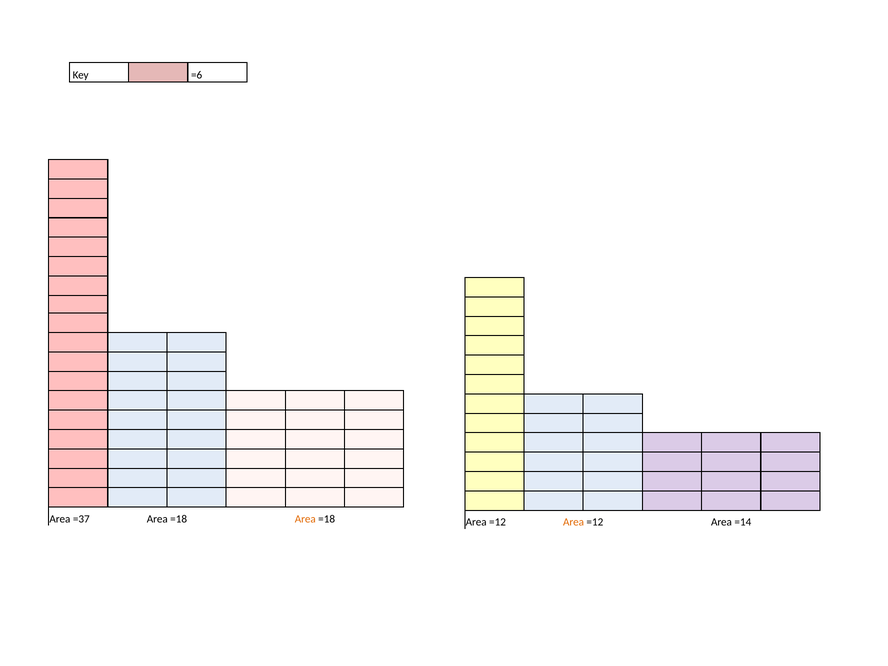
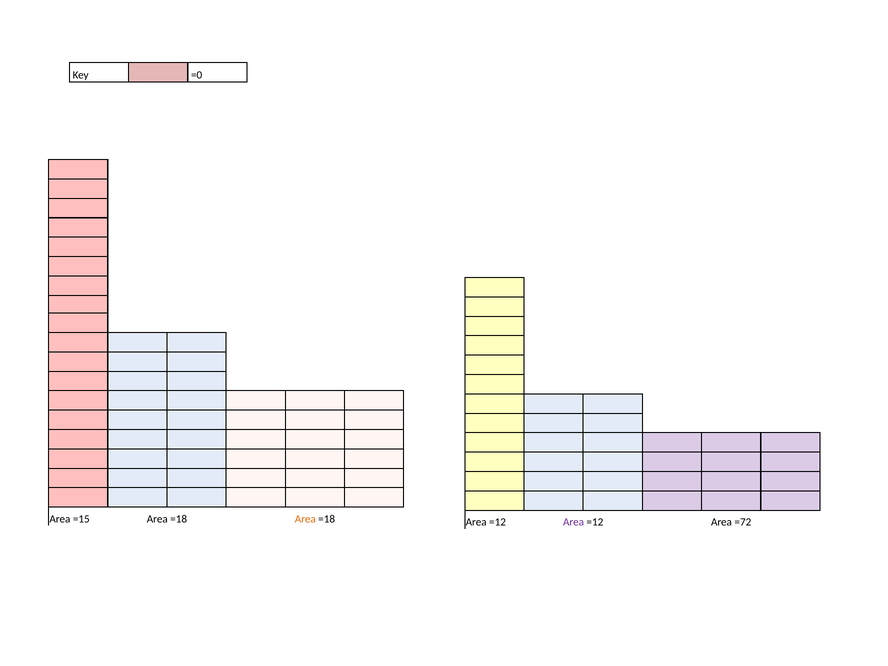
=6: =6 -> =0 (197, 75)
=37: =37 -> =15 (81, 519)
Area colour: orange -> purple (574, 522)
=14: =14 -> =72 (743, 522)
